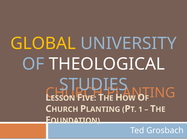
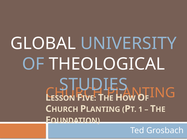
GLOBAL colour: yellow -> white (43, 44)
